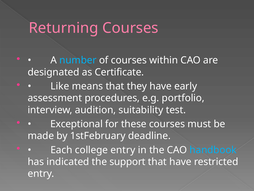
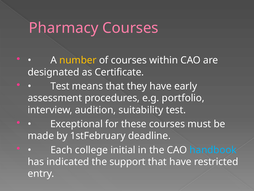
Returning: Returning -> Pharmacy (64, 28)
number colour: light blue -> yellow (78, 60)
Like: Like -> Test (60, 86)
college entry: entry -> initial (123, 150)
